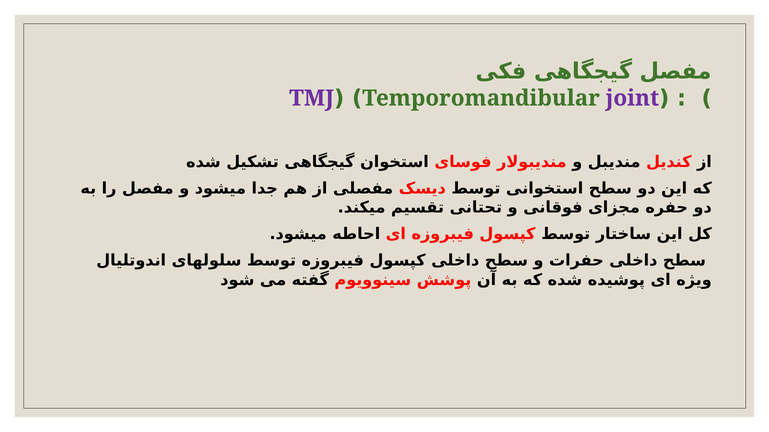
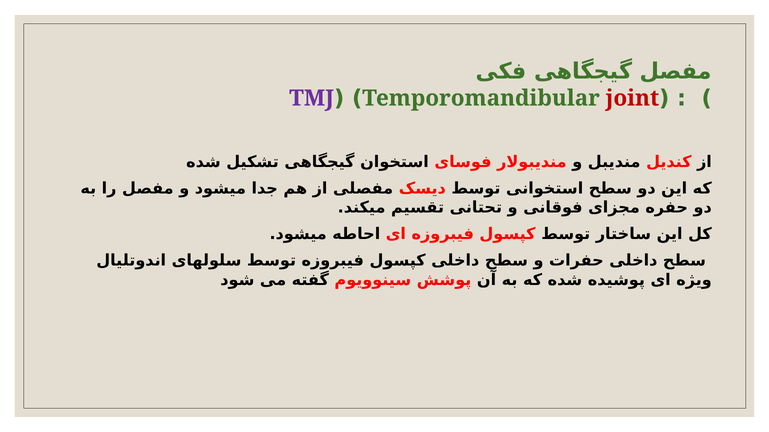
joint colour: purple -> red (632, 98)
